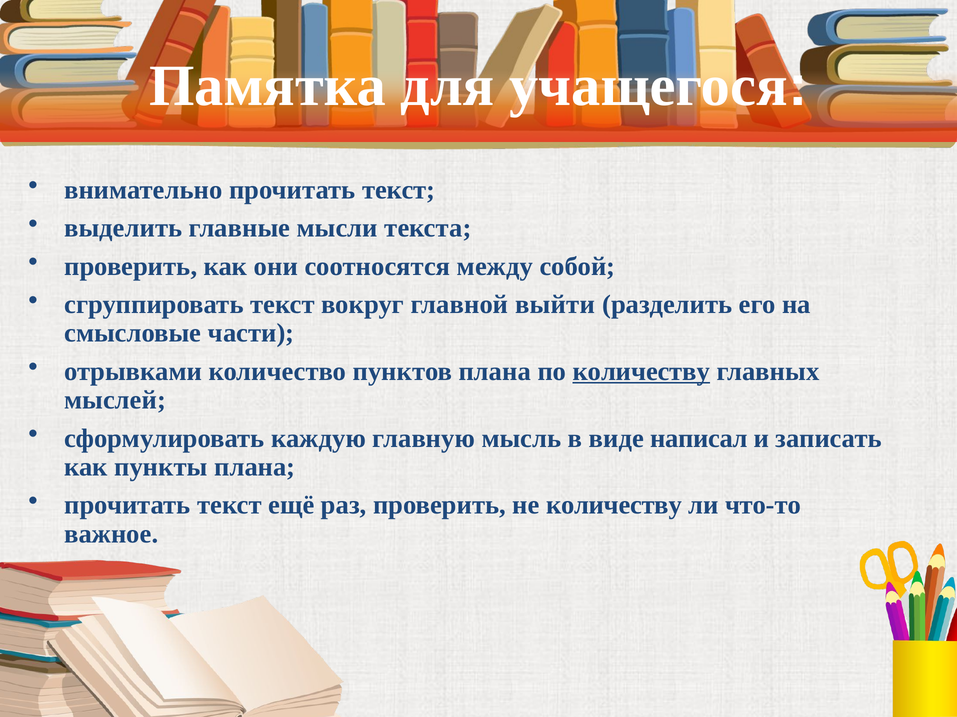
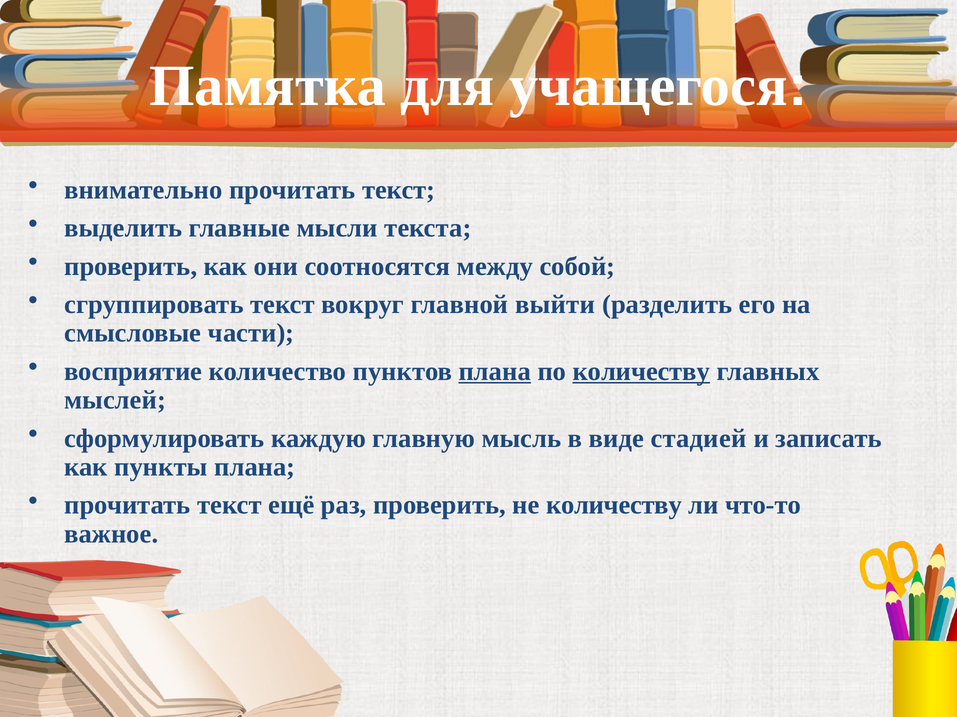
отрывками: отрывками -> восприятие (133, 372)
плана underline: none -> present (495, 372)
написал: написал -> стадией (699, 439)
